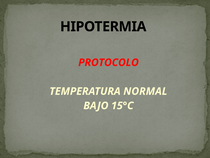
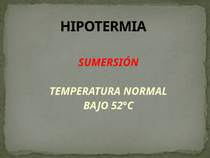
PROTOCOLO: PROTOCOLO -> SUMERSIÓN (108, 62)
15°C: 15°C -> 52°C (122, 105)
